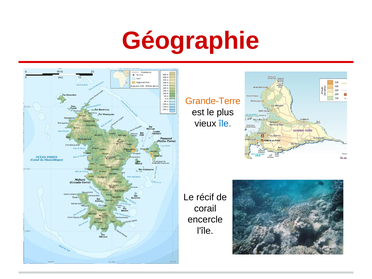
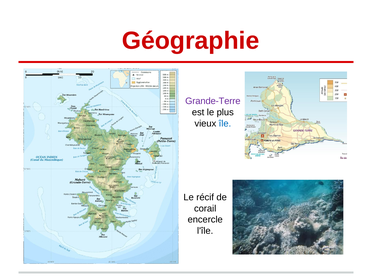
Grande-Terre colour: orange -> purple (213, 101)
